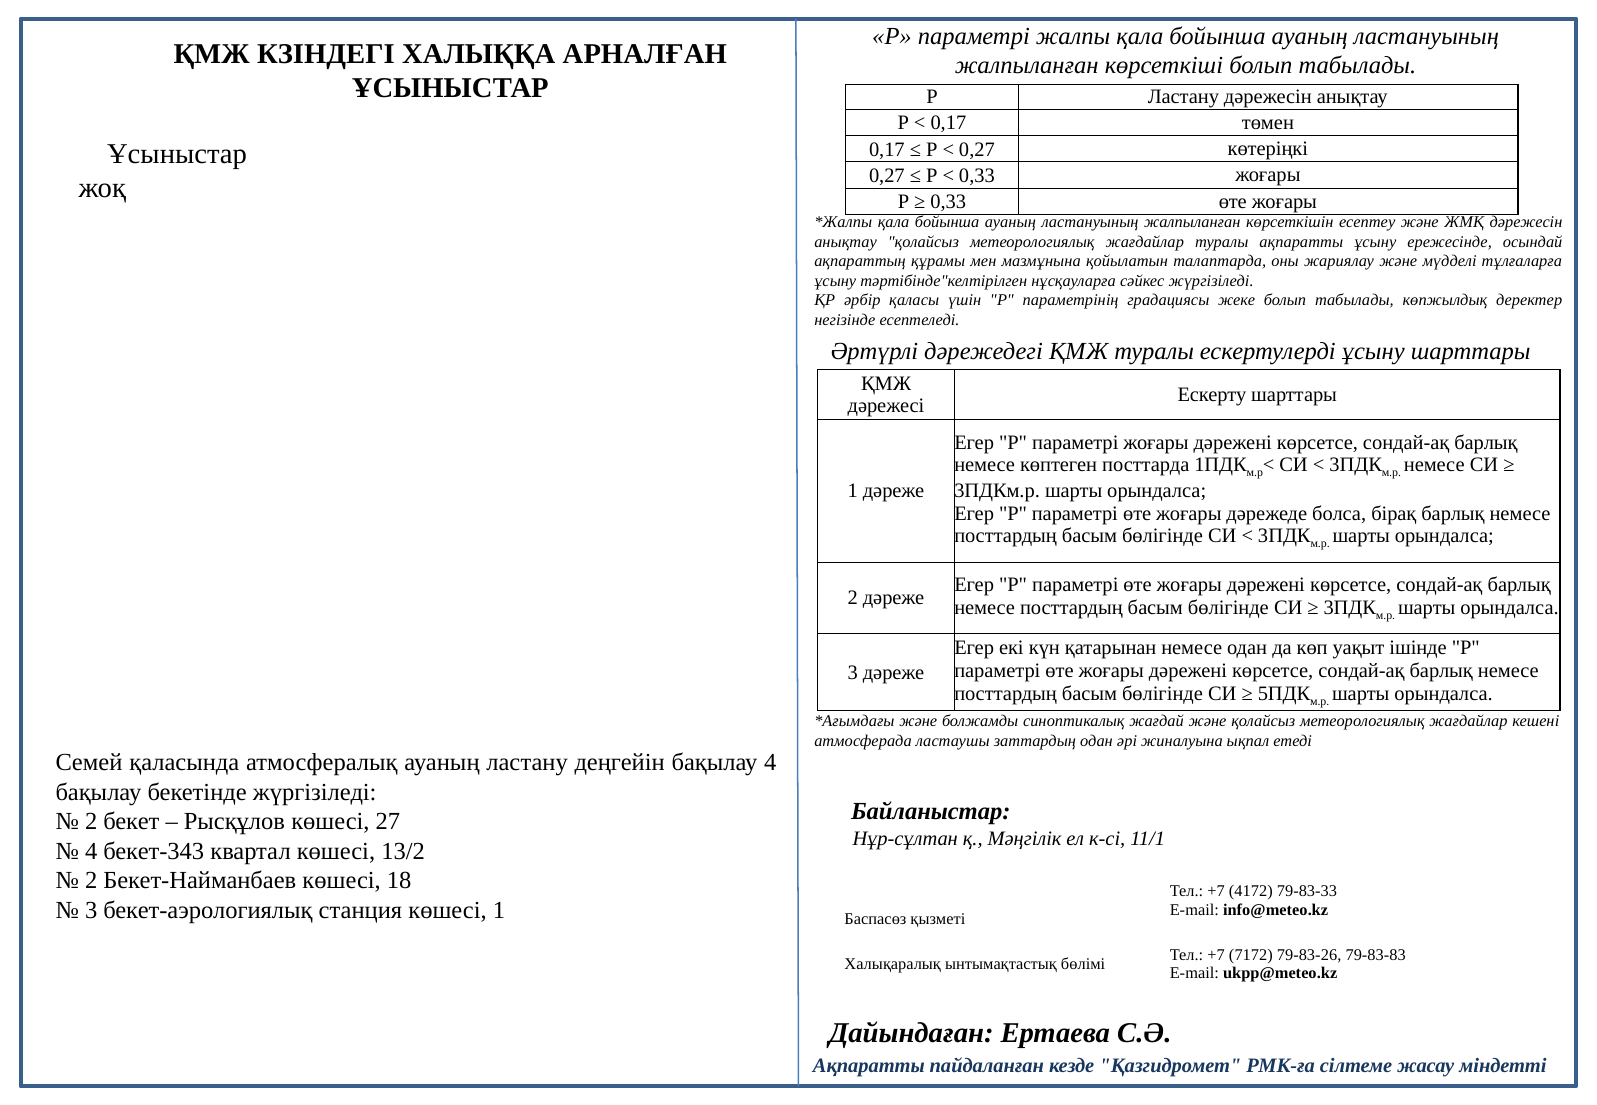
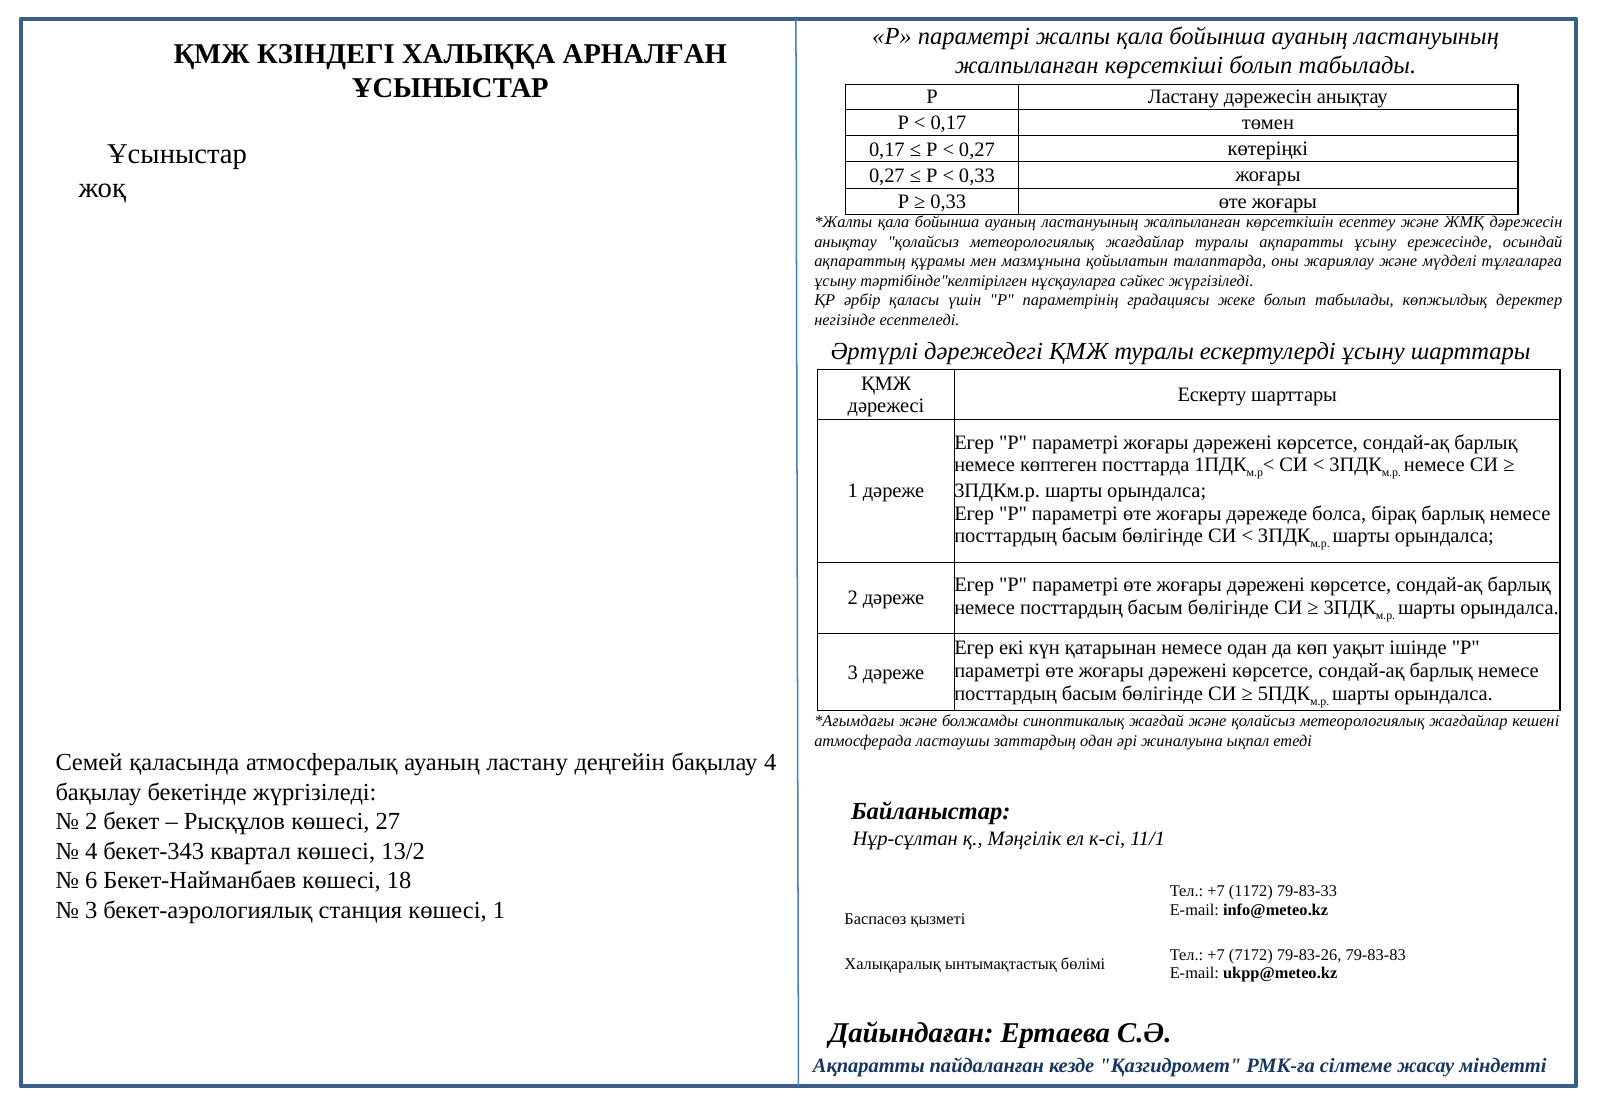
2: 2 -> 6 (91, 881)
4172: 4172 -> 1172 (1251, 892)
